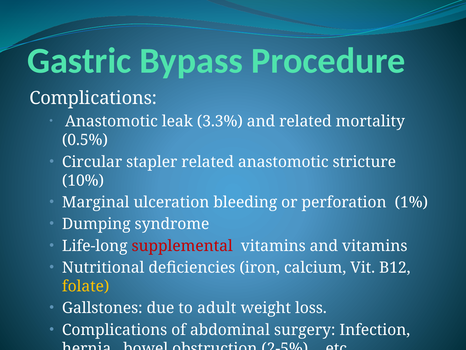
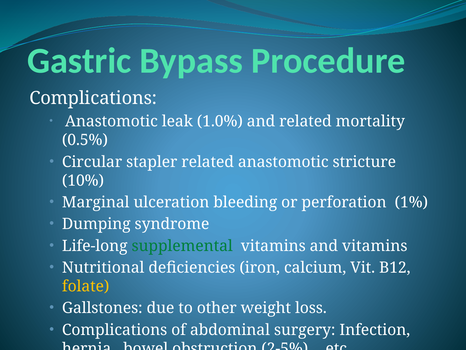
3.3%: 3.3% -> 1.0% (220, 121)
supplemental colour: red -> green (182, 246)
adult: adult -> other (217, 308)
